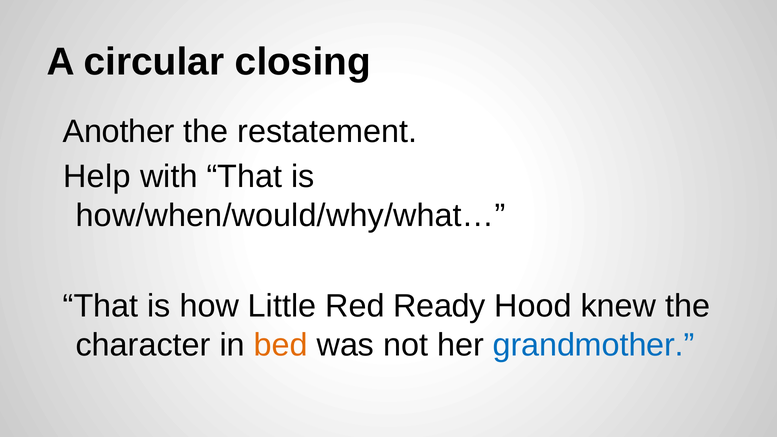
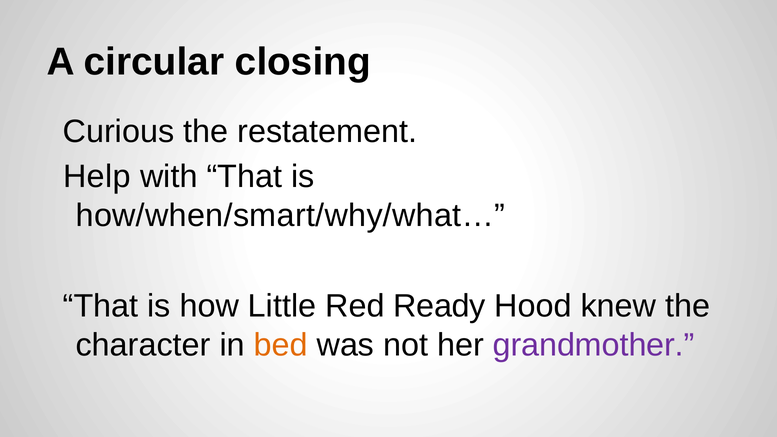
Another: Another -> Curious (119, 131)
how/when/would/why/what…: how/when/would/why/what… -> how/when/smart/why/what… (290, 216)
grandmother colour: blue -> purple (594, 345)
